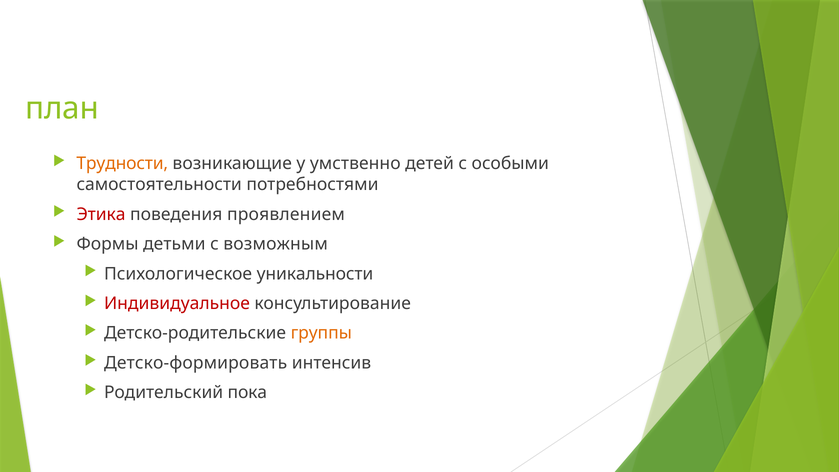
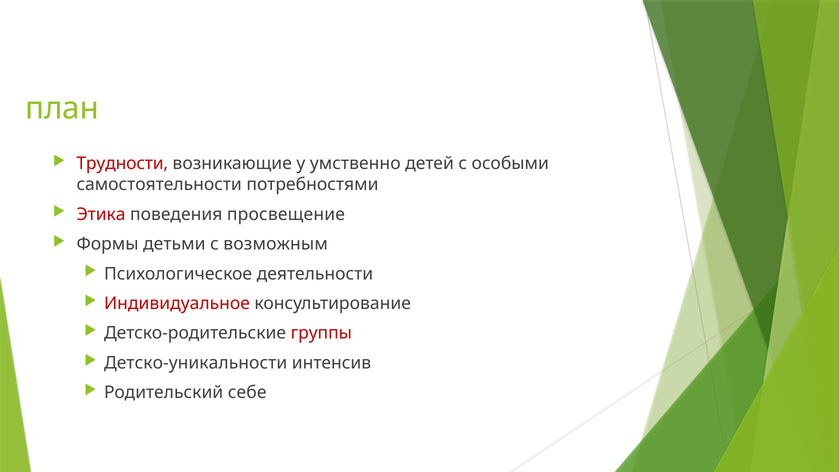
Трудности colour: orange -> red (122, 164)
проявлением: проявлением -> просвещение (286, 214)
уникальности: уникальности -> деятельности (315, 274)
группы colour: orange -> red (321, 333)
Детско-формировать: Детско-формировать -> Детско-уникальности (196, 363)
пока: пока -> себе (247, 393)
